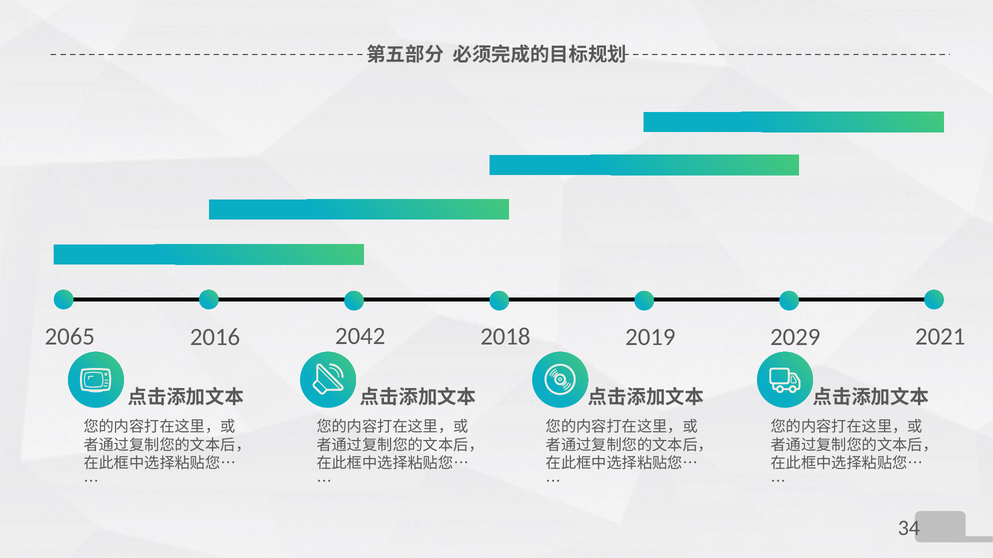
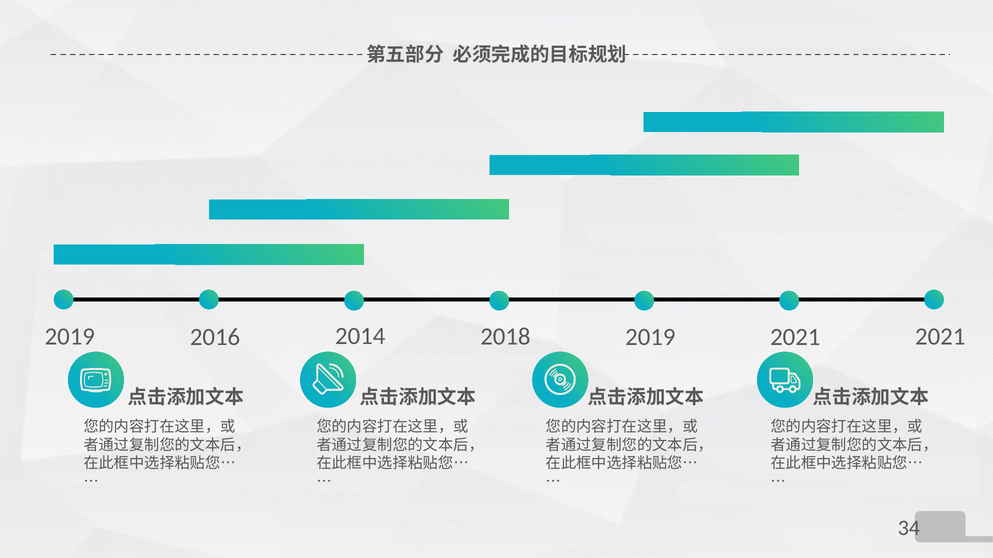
2042: 2042 -> 2014 (360, 337)
2065: 2065 -> 2019 (70, 337)
2029: 2029 -> 2021 (795, 337)
